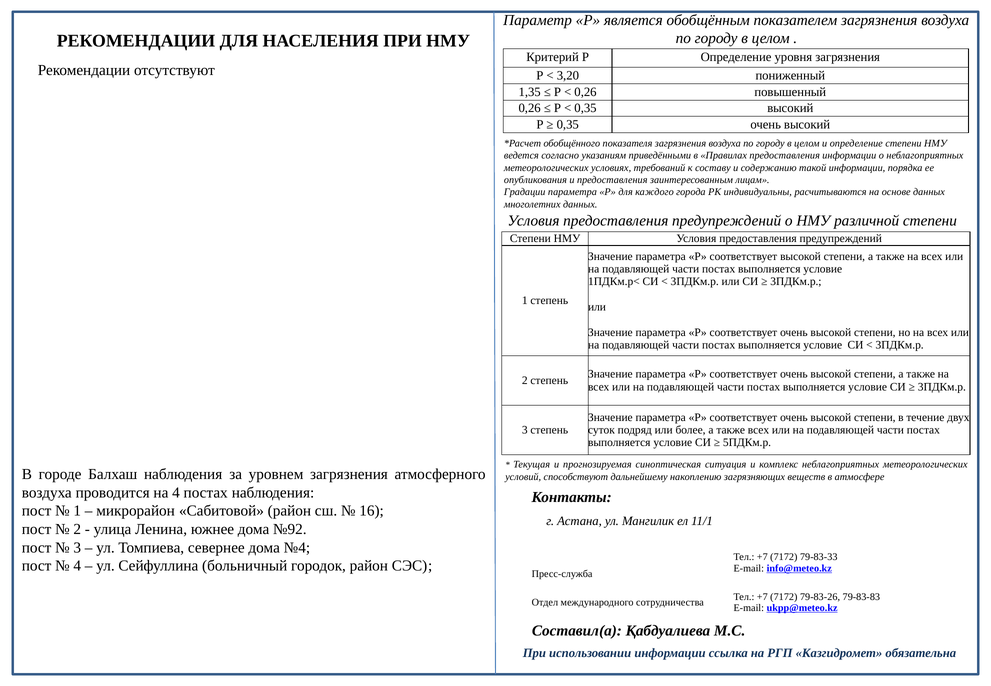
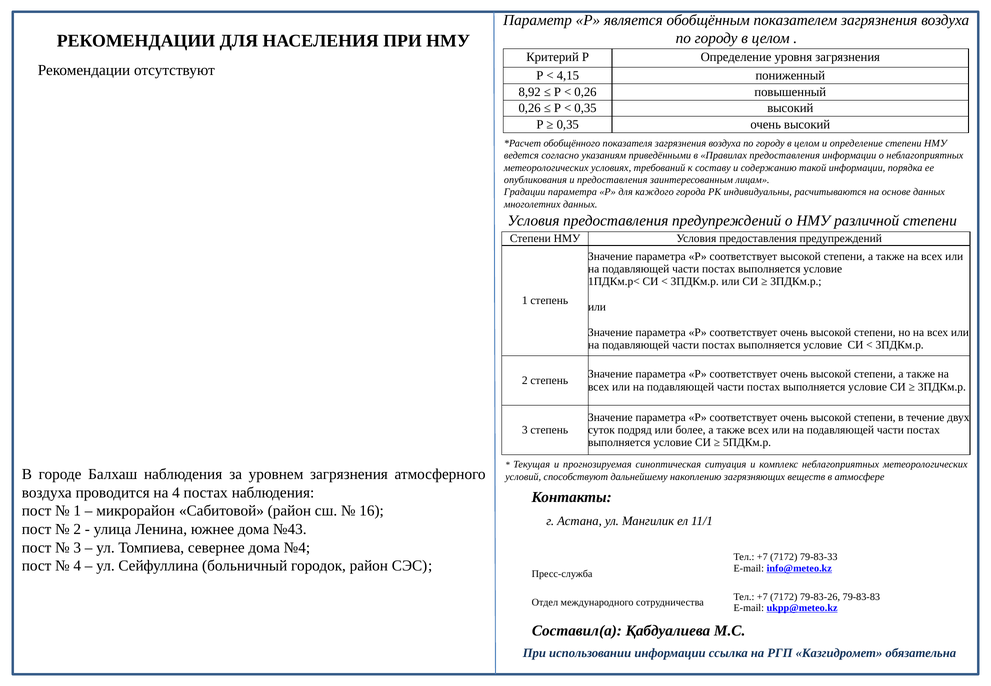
3,20: 3,20 -> 4,15 (568, 75)
1,35: 1,35 -> 8,92 (530, 92)
№92: №92 -> №43 (290, 529)
